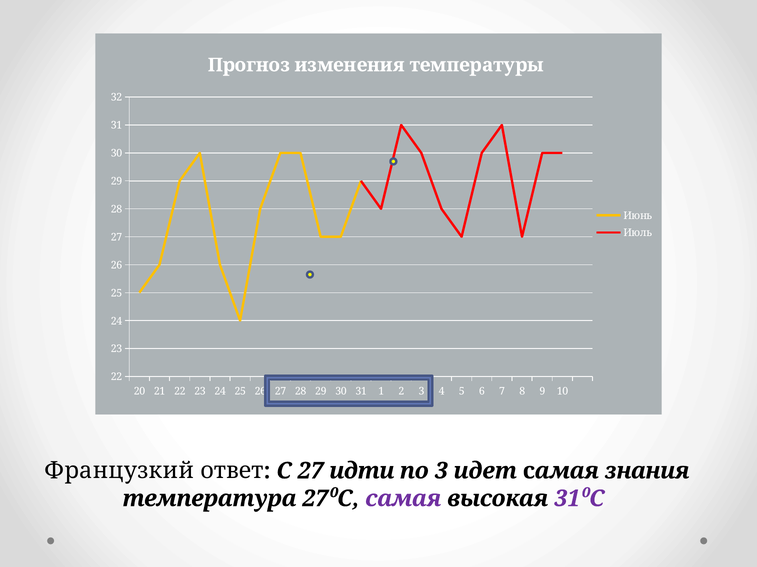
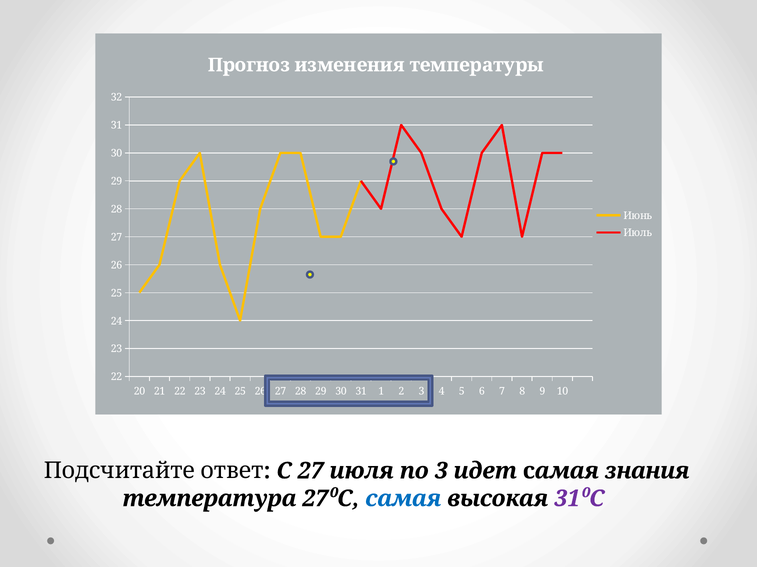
Французкий: Французкий -> Подсчитайте (119, 471)
идти: идти -> июля (362, 471)
самая colour: purple -> blue (403, 499)
